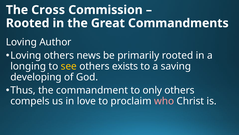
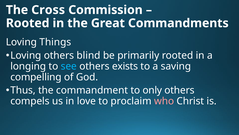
Author: Author -> Things (55, 42)
news: news -> blind (89, 55)
see colour: yellow -> light blue (69, 66)
developing: developing -> compelling (36, 77)
